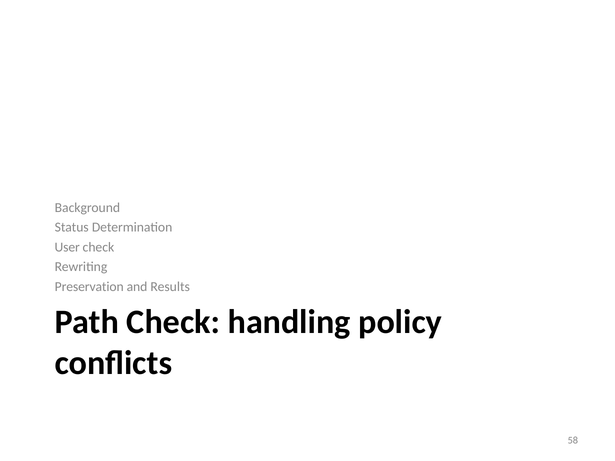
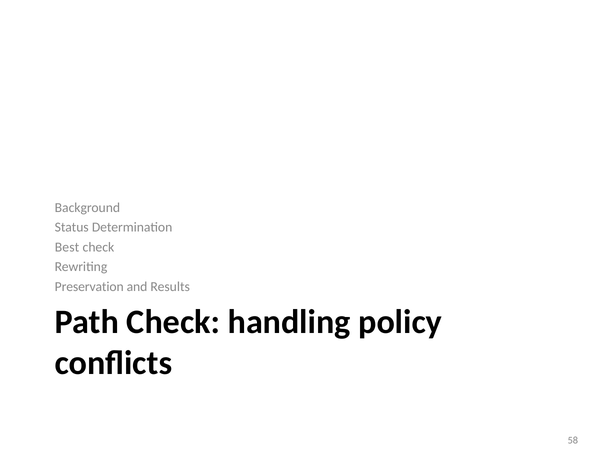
User: User -> Best (67, 247)
